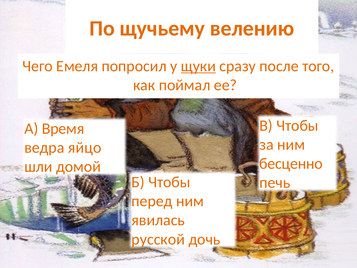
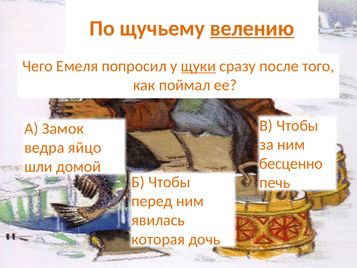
велению underline: none -> present (252, 28)
Время: Время -> Замок (63, 128)
русской: русской -> которая (158, 239)
